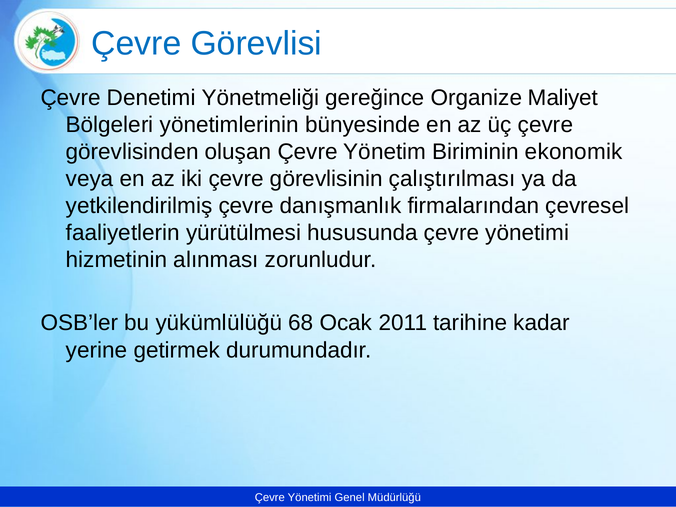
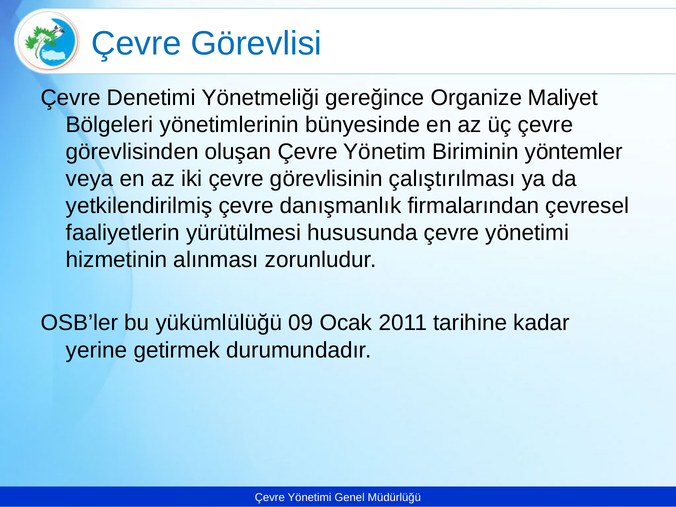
ekonomik: ekonomik -> yöntemler (574, 152)
68: 68 -> 09 (301, 323)
